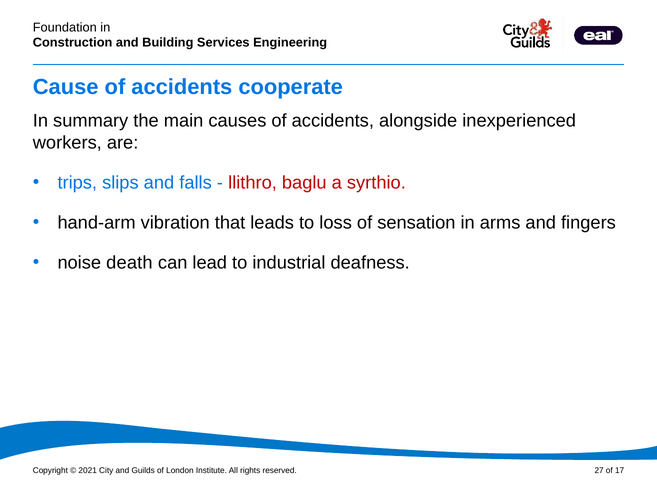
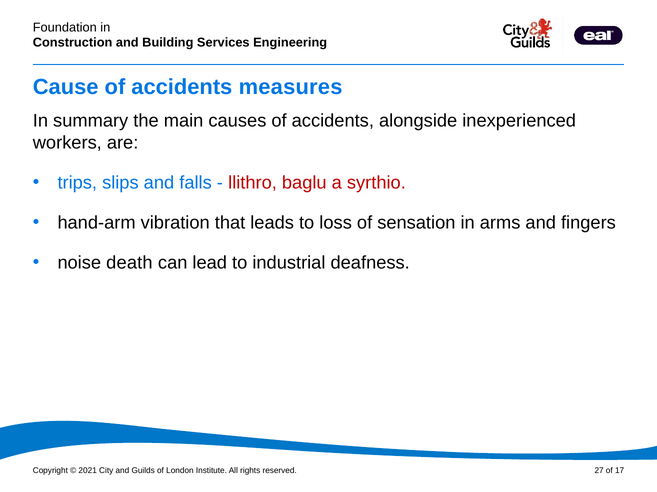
cooperate: cooperate -> measures (291, 87)
